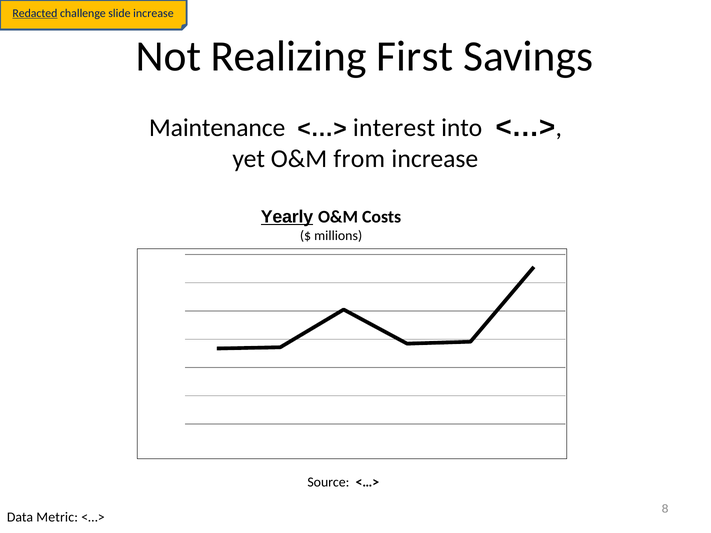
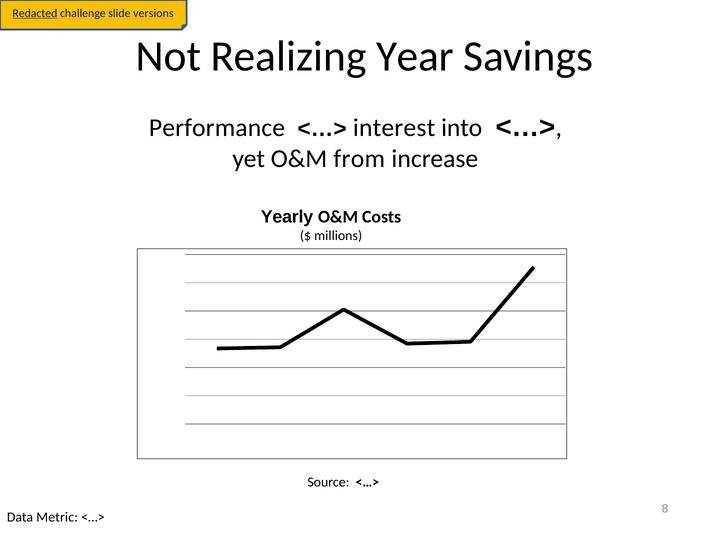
slide increase: increase -> versions (153, 13)
First: First -> Year (415, 56)
Maintenance: Maintenance -> Performance (217, 128)
Yearly underline: present -> none (287, 217)
